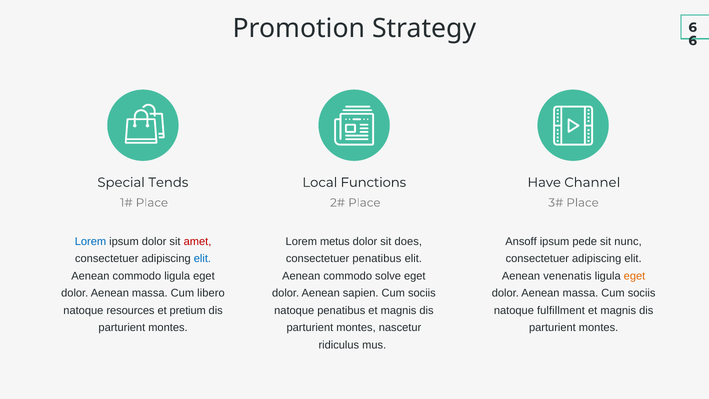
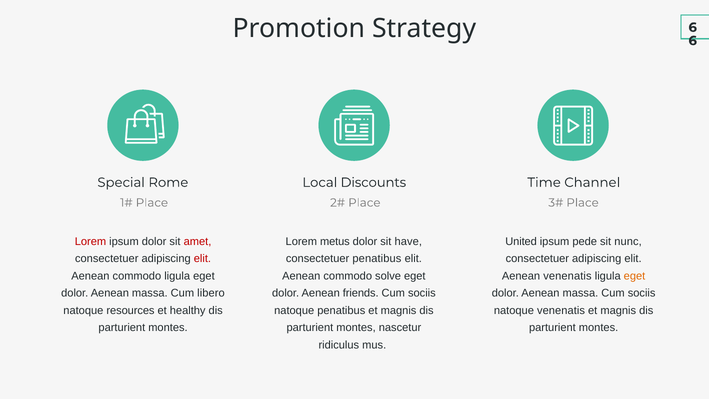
Tends: Tends -> Rome (168, 182)
Functions: Functions -> Discounts (373, 182)
Have: Have -> Time (544, 182)
Lorem colour: blue -> red (90, 241)
does: does -> have (408, 241)
Ansoff: Ansoff -> United (521, 241)
elit colour: blue -> red (202, 259)
sapien: sapien -> friends (361, 293)
pretium: pretium -> healthy (188, 310)
natoque fulfillment: fulfillment -> venenatis (561, 310)
